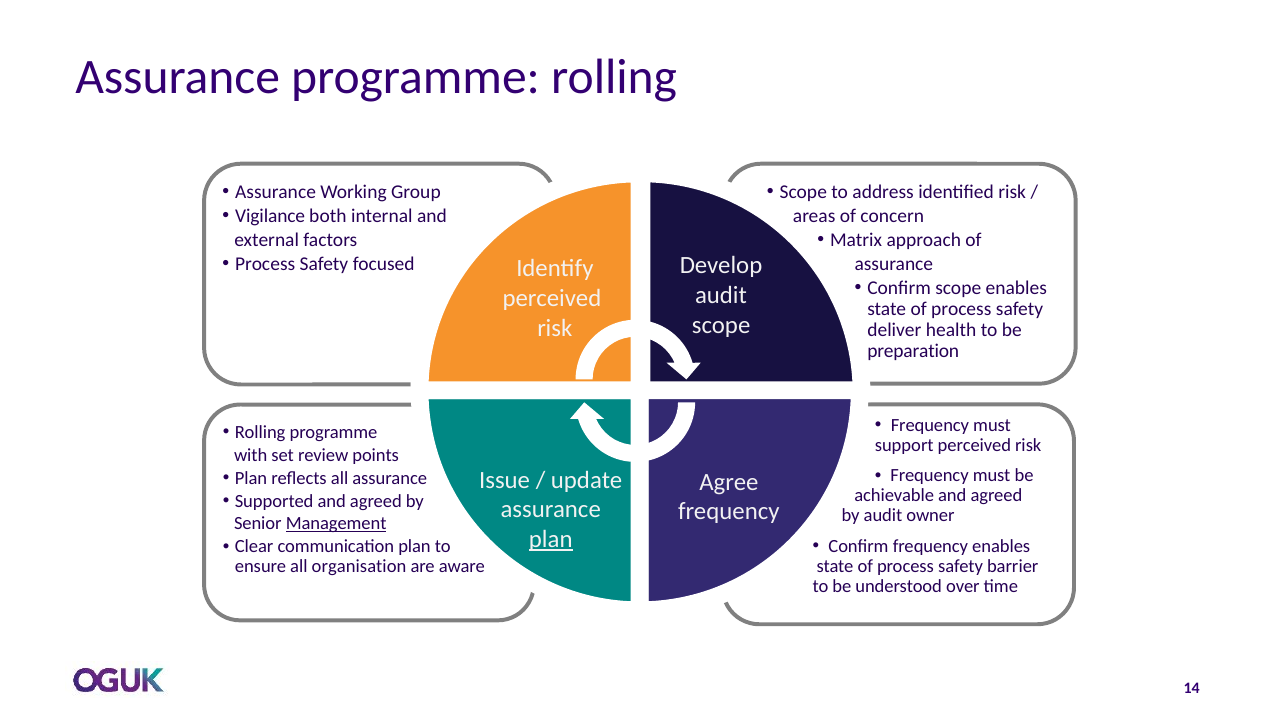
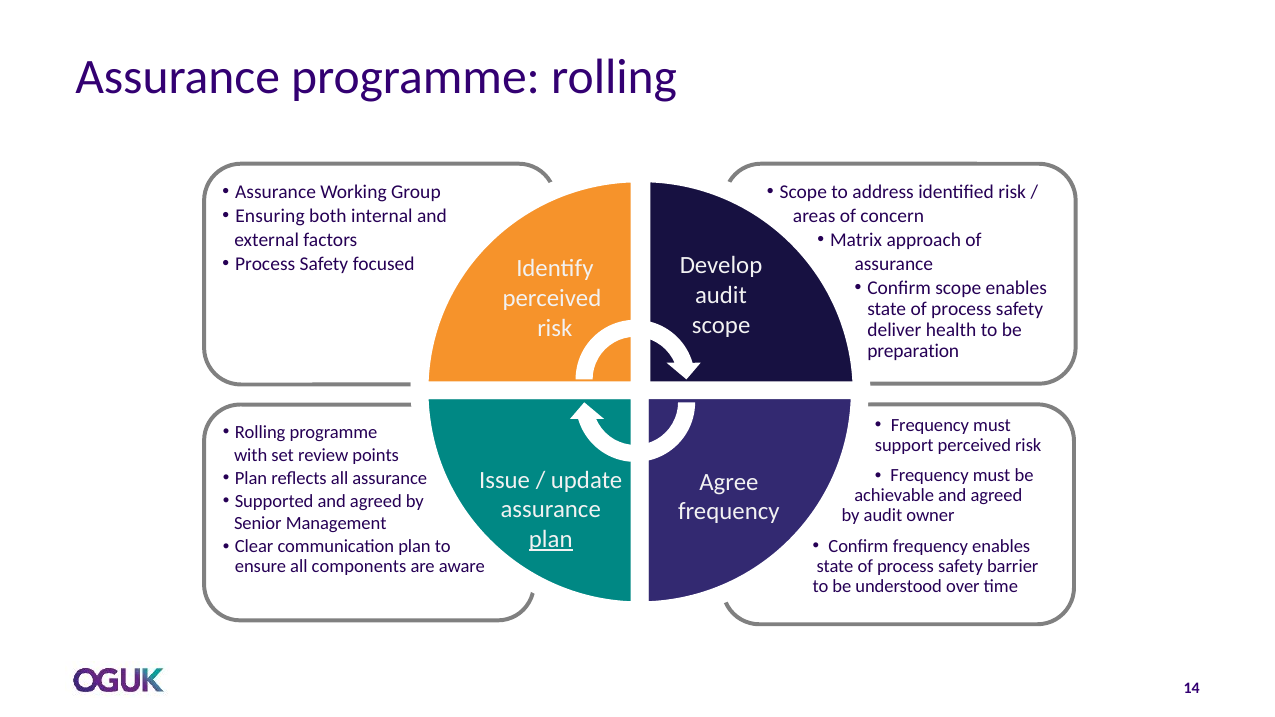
Vigilance: Vigilance -> Ensuring (270, 216)
Management underline: present -> none (336, 524)
organisation: organisation -> components (359, 567)
